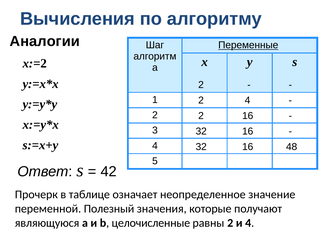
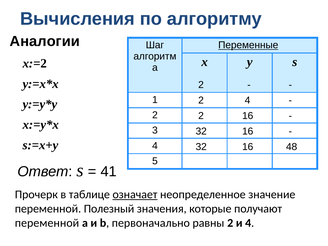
42: 42 -> 41 (109, 172)
означает underline: none -> present (135, 195)
являющуюся: являющуюся -> переменной (47, 223)
целочисленные: целочисленные -> первоначально (151, 223)
